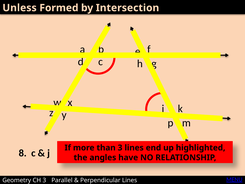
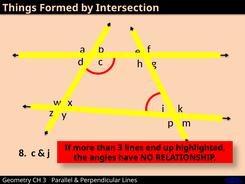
Unless: Unless -> Things (20, 8)
